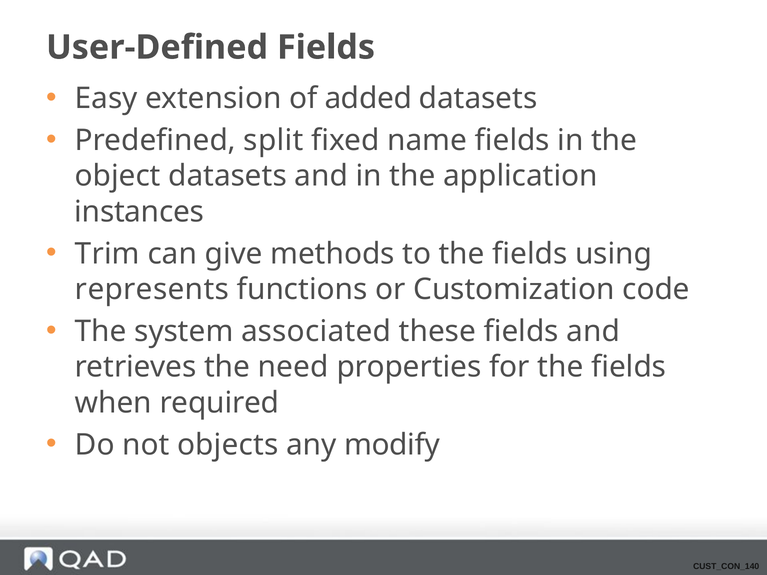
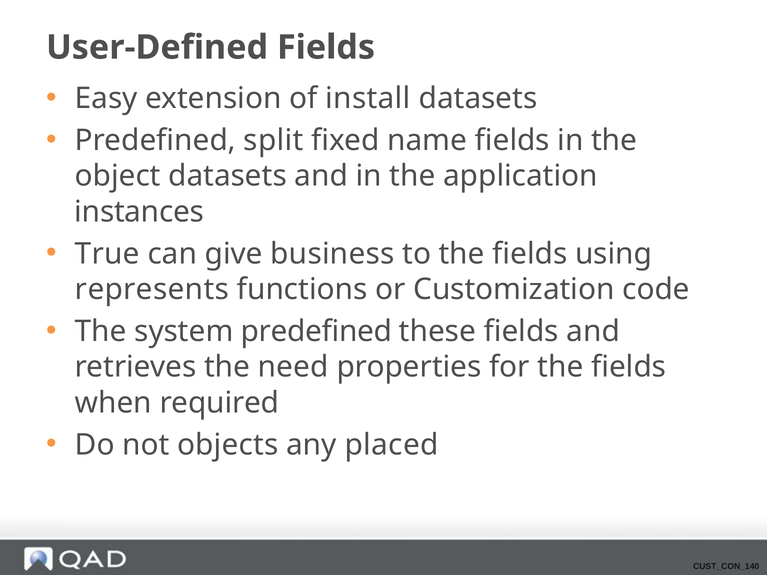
added: added -> install (368, 99)
Trim: Trim -> True (107, 254)
methods: methods -> business (332, 254)
system associated: associated -> predefined (316, 331)
modify: modify -> placed (392, 445)
